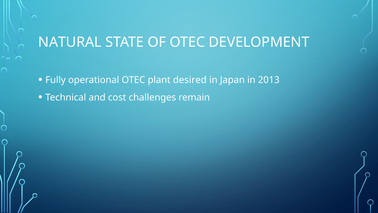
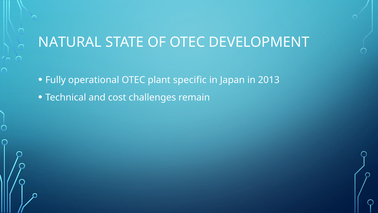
desired: desired -> specific (190, 80)
